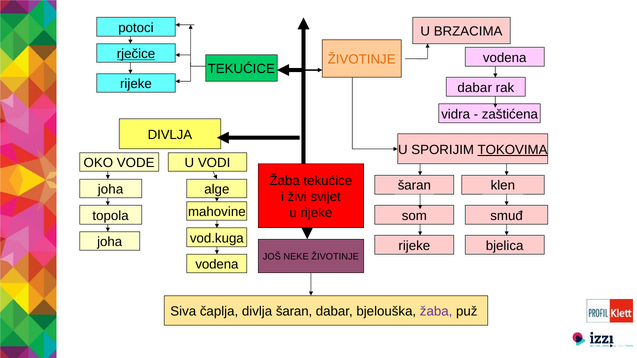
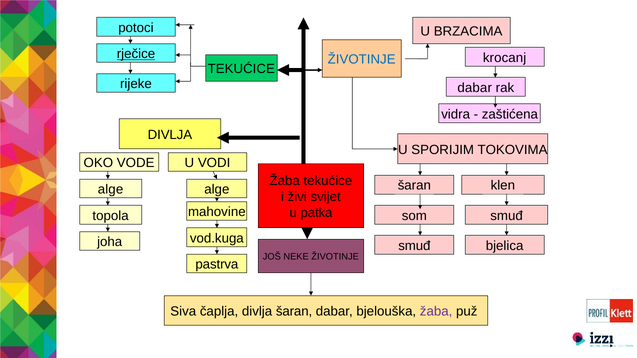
vodena: vodena -> krocanj (505, 58)
ŽIVOTINJE colour: orange -> blue (362, 60)
TOKOVIMA underline: present -> none (513, 150)
joha: joha -> alge (111, 189)
u rijeke: rijeke -> patka (316, 213)
rijeke: rijeke -> smuđ (414, 246)
vodena: vodena -> pastrva (217, 265)
